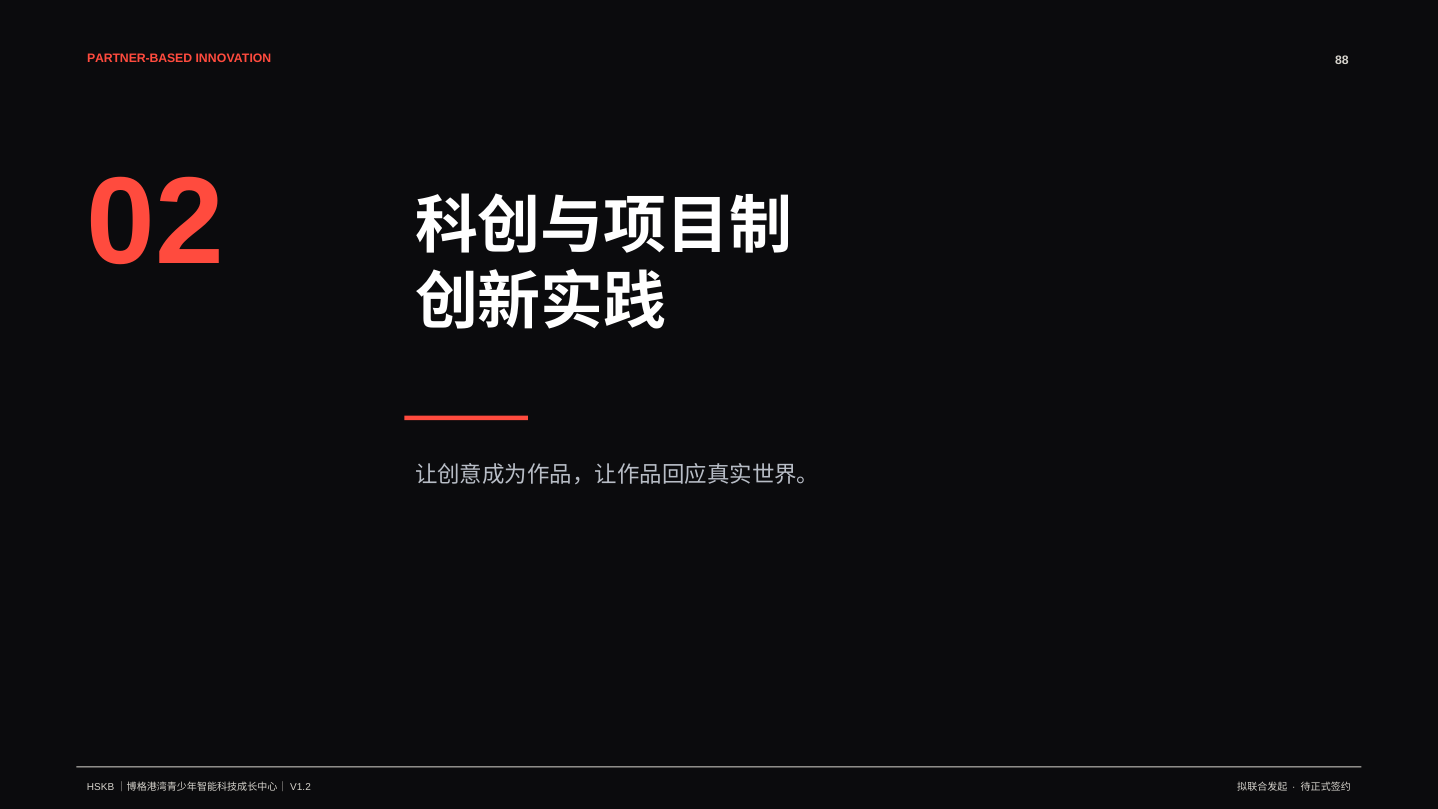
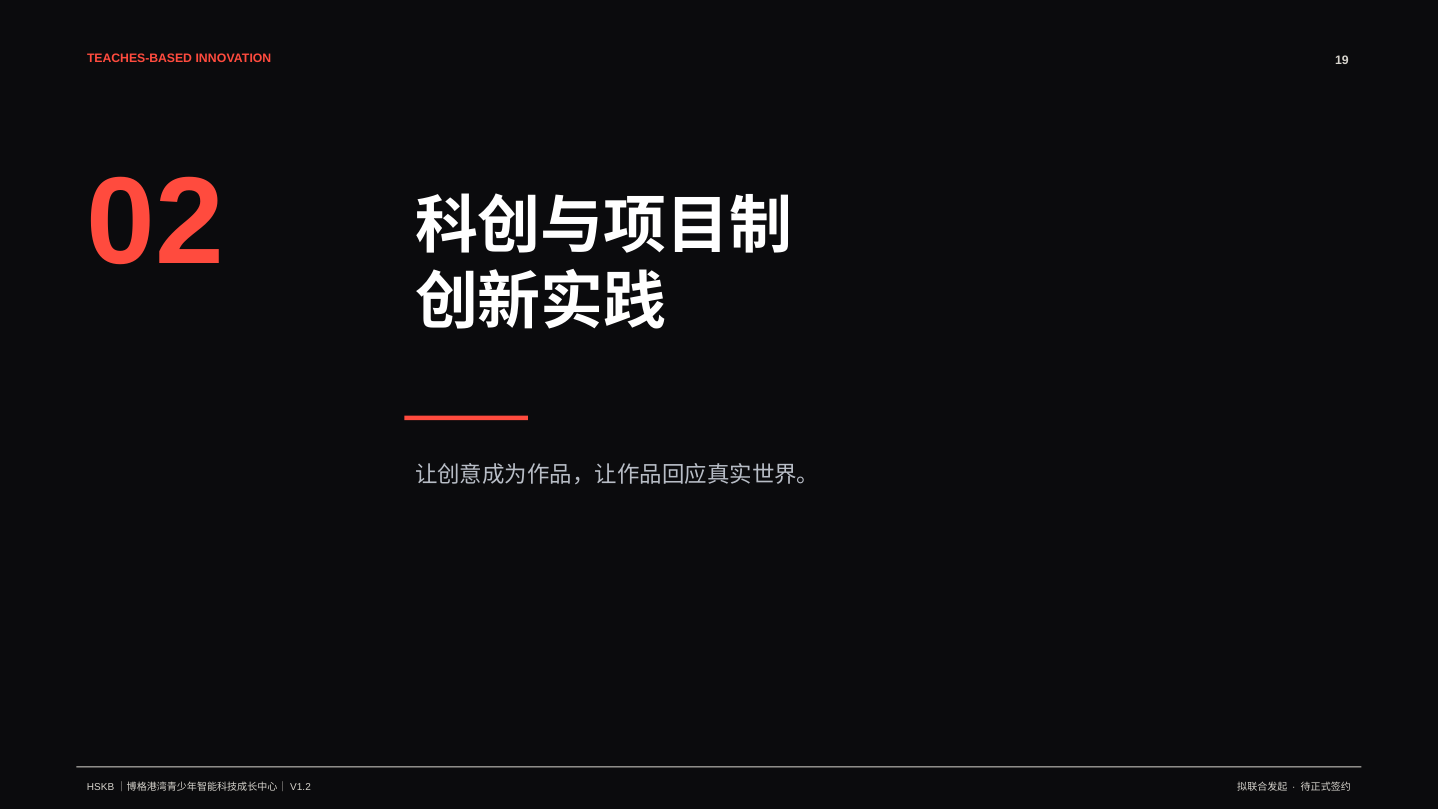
PARTNER-BASED: PARTNER-BASED -> TEACHES-BASED (140, 59)
88: 88 -> 19 (1342, 61)
